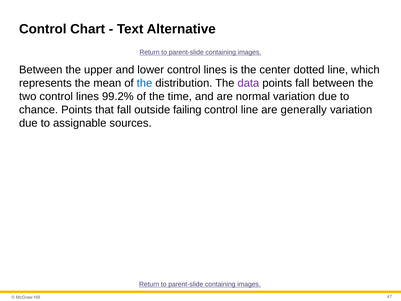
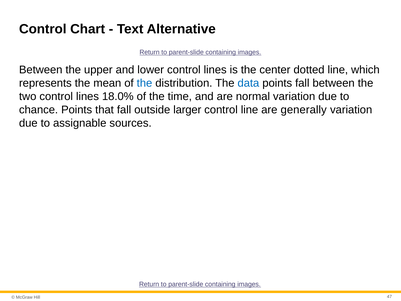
data colour: purple -> blue (248, 83)
99.2%: 99.2% -> 18.0% (118, 96)
failing: failing -> larger (187, 110)
